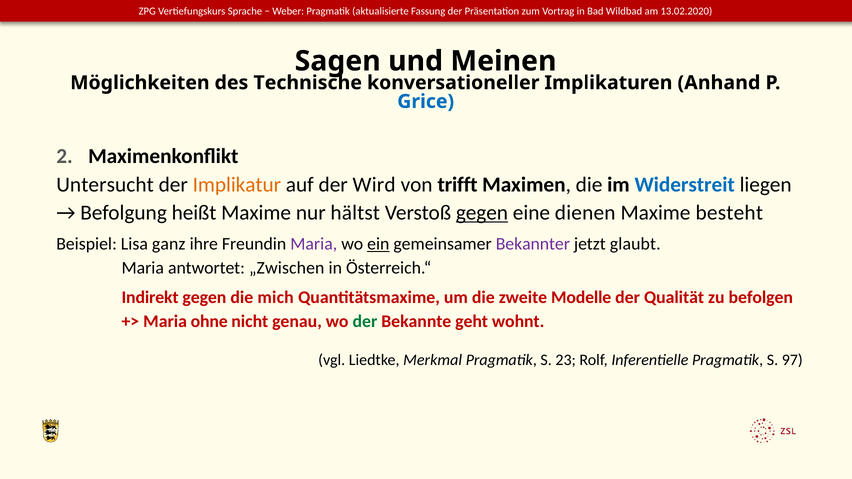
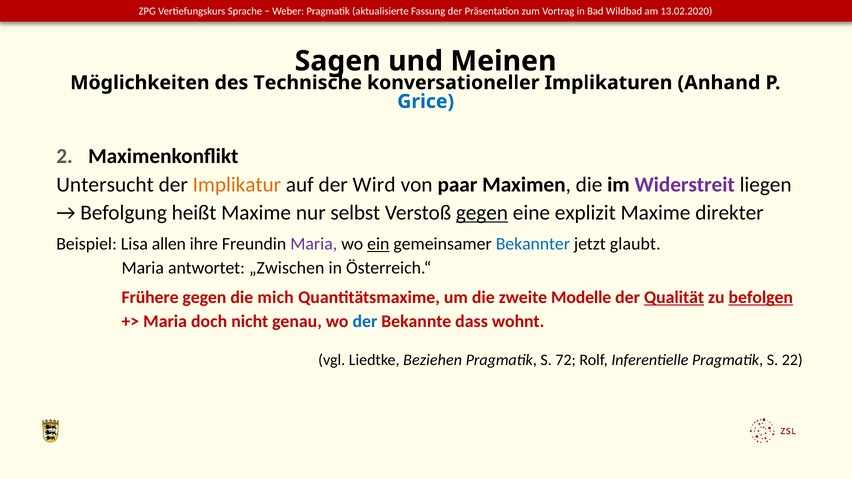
trifft: trifft -> paar (457, 185)
Widerstreit colour: blue -> purple (685, 185)
hältst: hältst -> selbst (355, 213)
dienen: dienen -> explizit (585, 213)
besteht: besteht -> direkter (729, 213)
ganz: ganz -> allen (169, 244)
Bekannter colour: purple -> blue (533, 244)
Indirekt: Indirekt -> Frühere (150, 297)
Qualität underline: none -> present (674, 297)
befolgen underline: none -> present (761, 297)
ohne: ohne -> doch (209, 321)
der colour: green -> blue (365, 321)
geht: geht -> dass (471, 321)
Merkmal: Merkmal -> Beziehen (433, 360)
23: 23 -> 72 (566, 360)
97: 97 -> 22 (792, 360)
